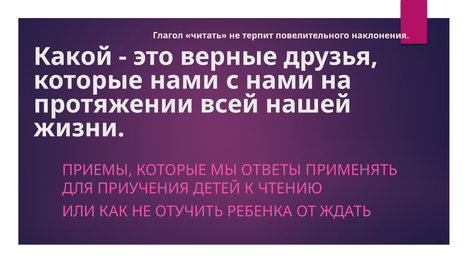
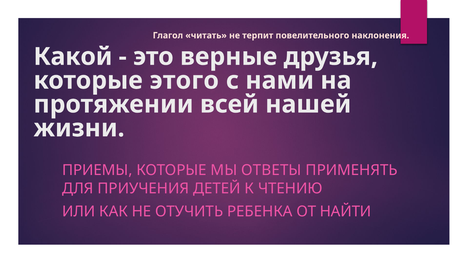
которые нами: нами -> этого (184, 81)
ЖДАТЬ: ЖДАТЬ -> НАЙТИ (346, 212)
